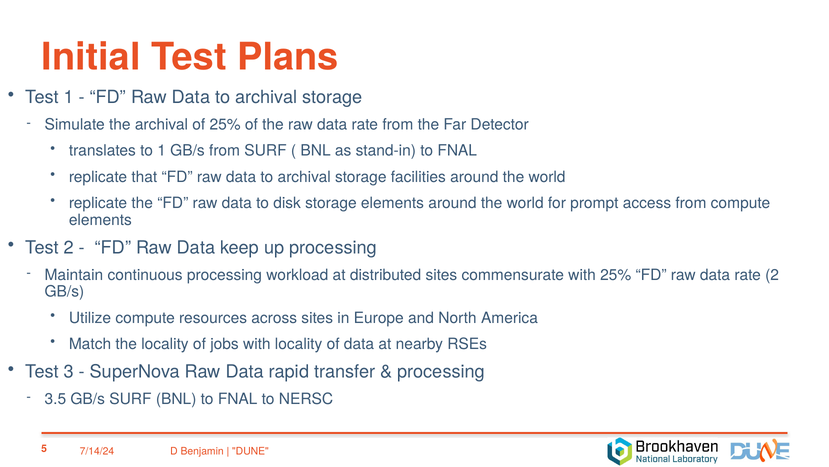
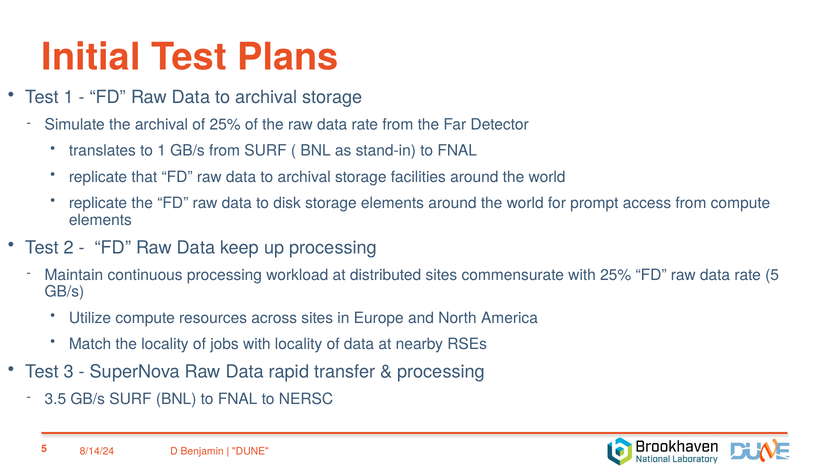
rate 2: 2 -> 5 (772, 275)
7/14/24: 7/14/24 -> 8/14/24 (97, 451)
